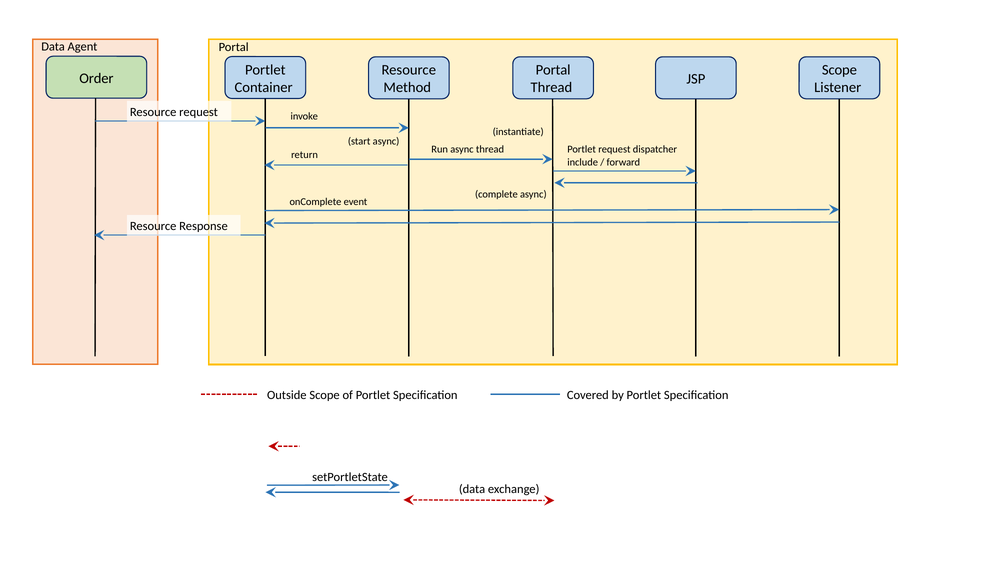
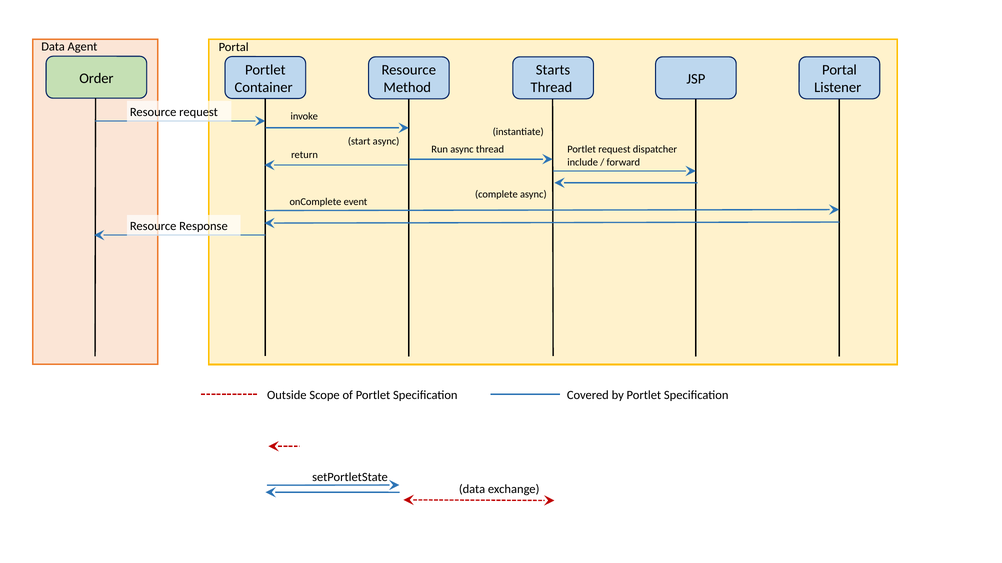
Portal: Portal -> Starts (553, 70)
Scope: Scope -> Portal (839, 70)
